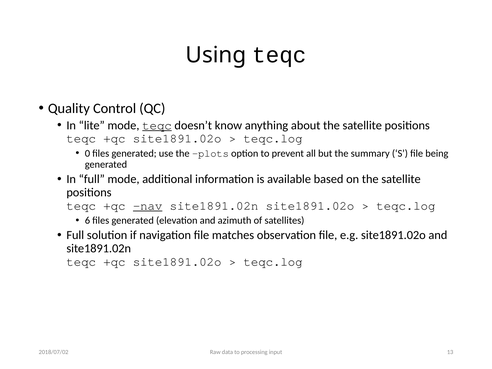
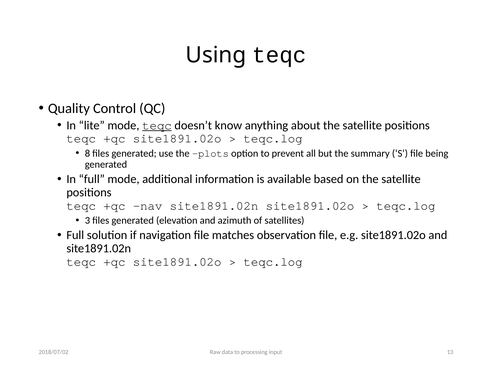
0: 0 -> 8 (87, 153)
nav underline: present -> none (148, 206)
6: 6 -> 3 (87, 220)
